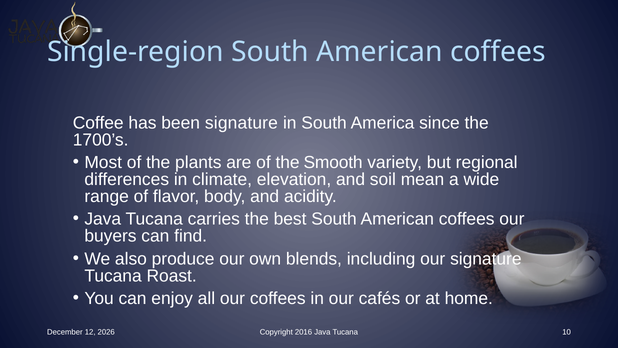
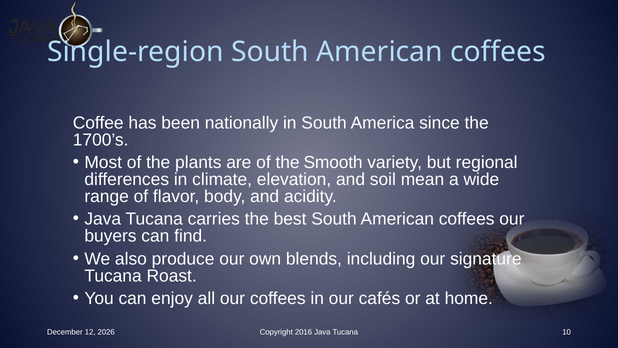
been signature: signature -> nationally (242, 123)
